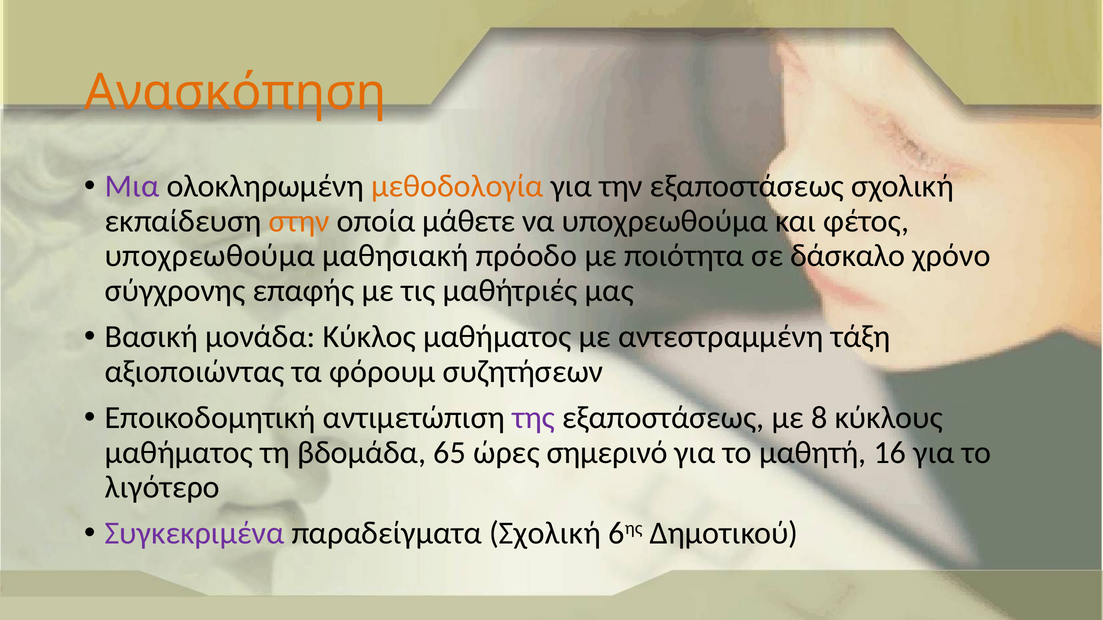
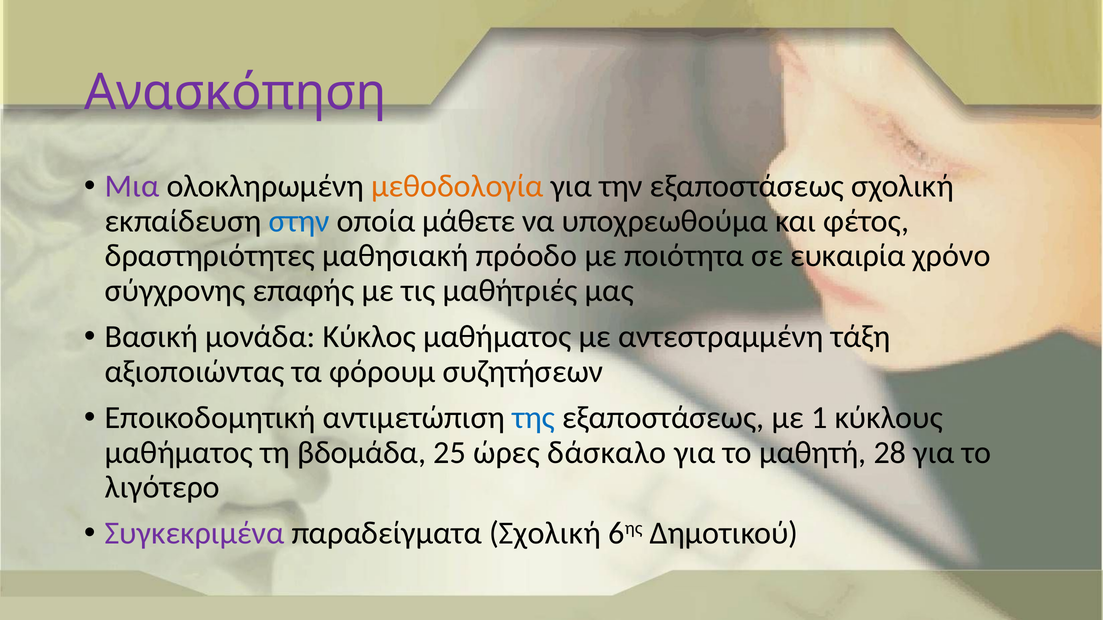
Ανασκόπηση colour: orange -> purple (235, 93)
στην colour: orange -> blue (299, 221)
υποχρεωθούμα: υποχρεωθούμα -> δραστηριότητες (210, 256)
δάσκαλο: δάσκαλο -> ευκαιρία (848, 256)
της colour: purple -> blue (534, 418)
8: 8 -> 1 (819, 418)
65: 65 -> 25 (450, 453)
σημερινό: σημερινό -> δάσκαλο (607, 453)
16: 16 -> 28 (890, 453)
